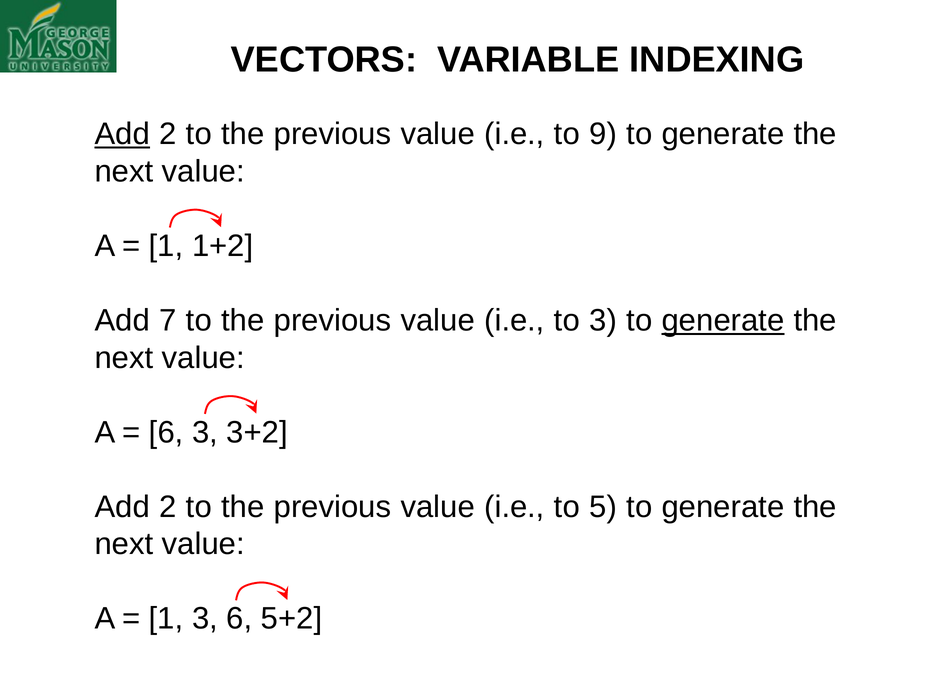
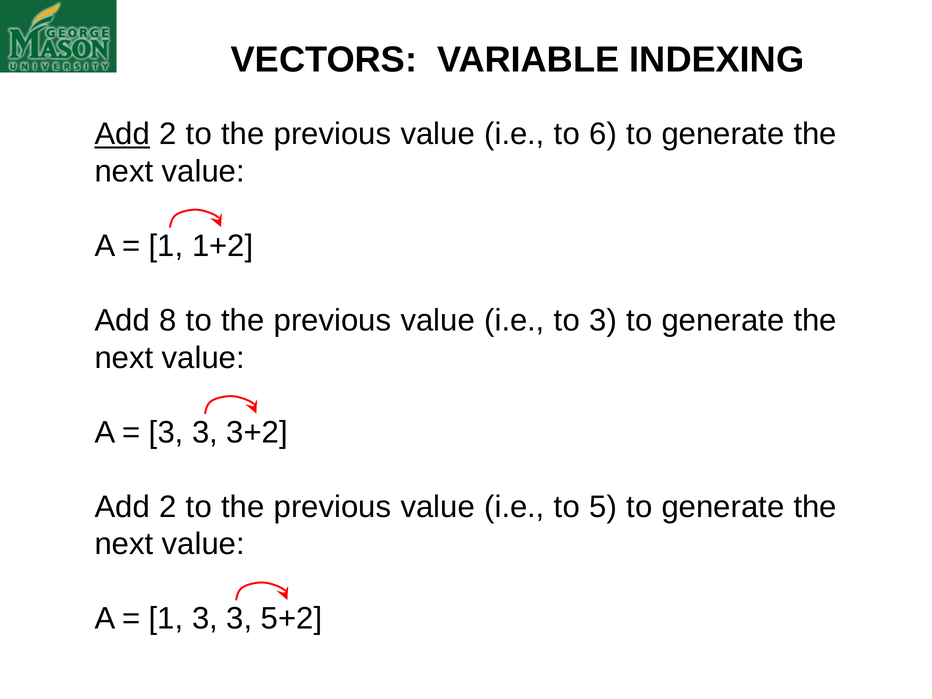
9: 9 -> 6 (603, 134)
7: 7 -> 8 (168, 320)
generate underline: present -> none (723, 320)
6: 6 -> 3 (166, 432)
1 3 6: 6 -> 3 (239, 619)
